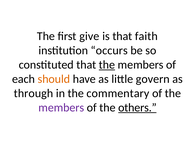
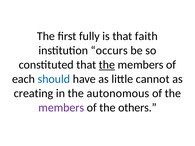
give: give -> fully (89, 36)
should colour: orange -> blue (54, 79)
govern: govern -> cannot (153, 79)
through: through -> creating (34, 93)
commentary: commentary -> autonomous (118, 93)
others underline: present -> none (137, 108)
